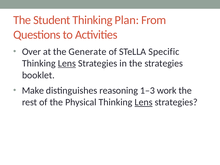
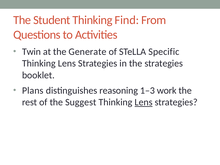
Plan: Plan -> Find (127, 20)
Over: Over -> Twin (31, 52)
Lens underline: present -> none (67, 63)
Make: Make -> Plans (33, 91)
Physical: Physical -> Suggest (81, 102)
